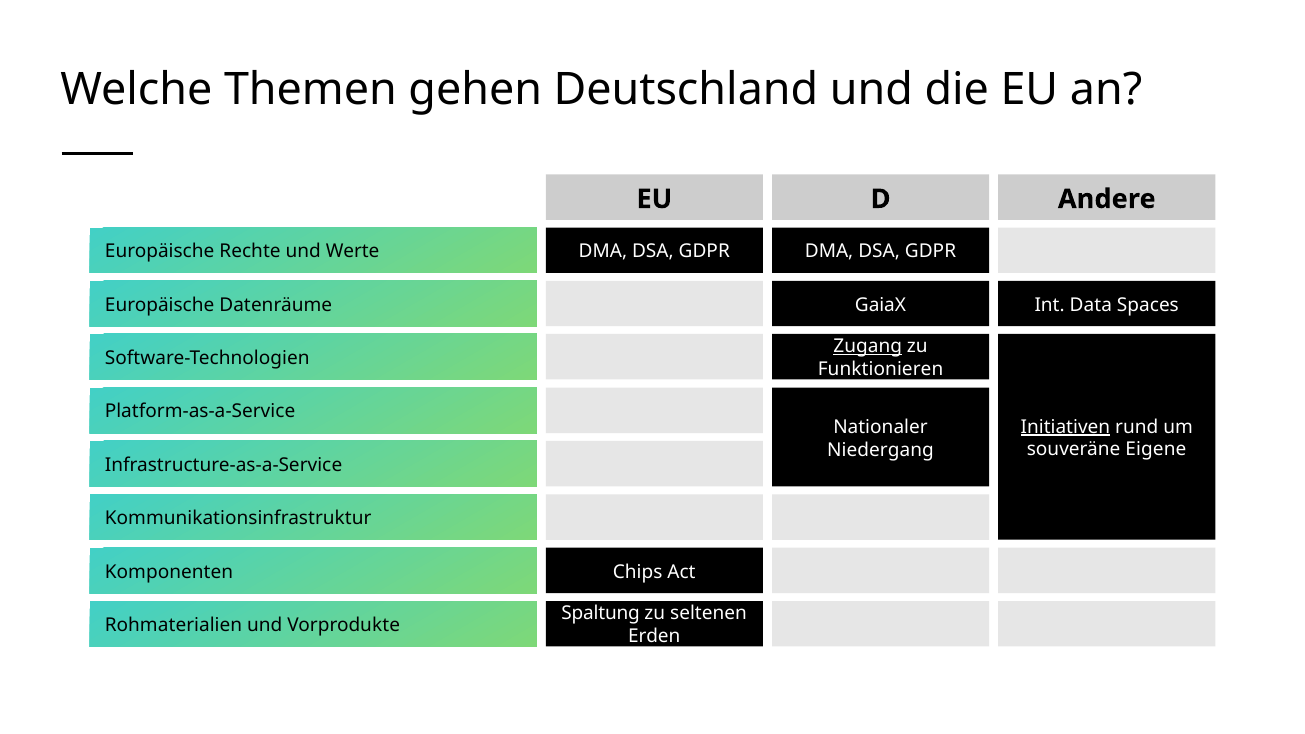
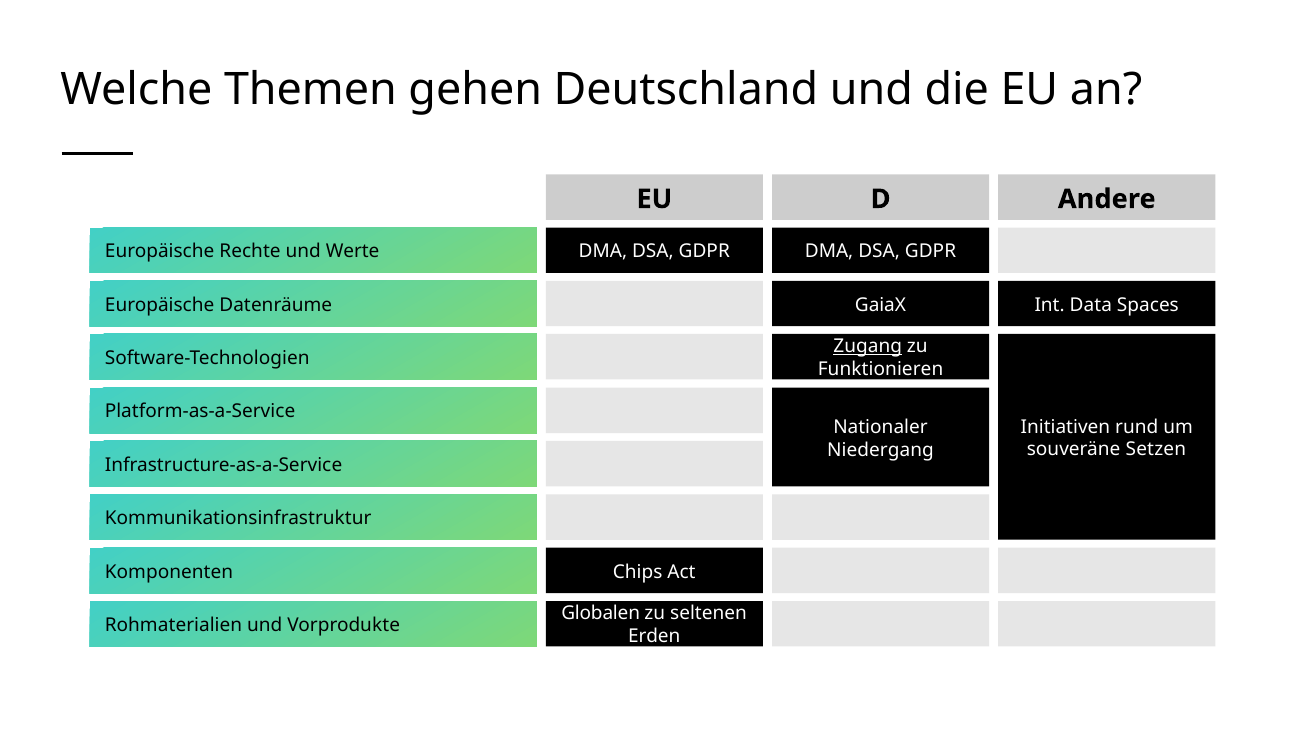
Initiativen underline: present -> none (1065, 427)
Eigene: Eigene -> Setzen (1156, 450)
Spaltung: Spaltung -> Globalen (601, 614)
